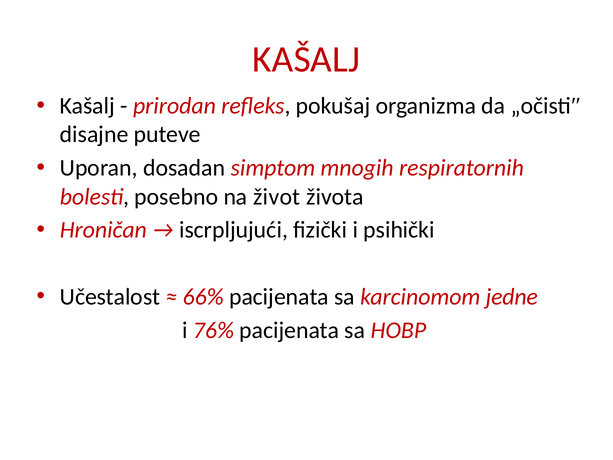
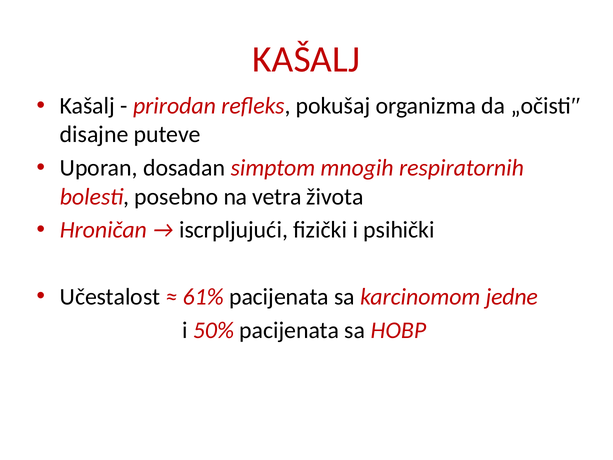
život: život -> vetra (277, 197)
66%: 66% -> 61% (203, 297)
76%: 76% -> 50% (213, 330)
